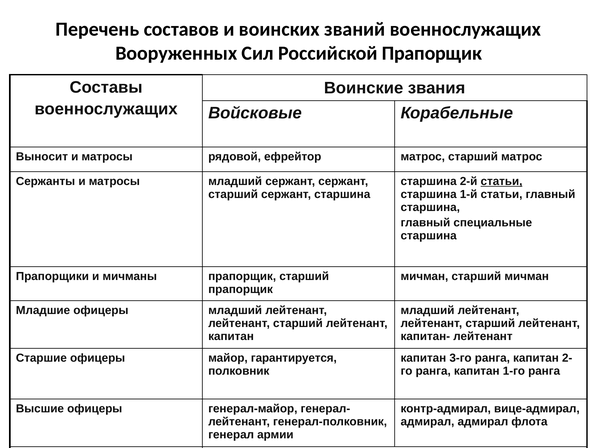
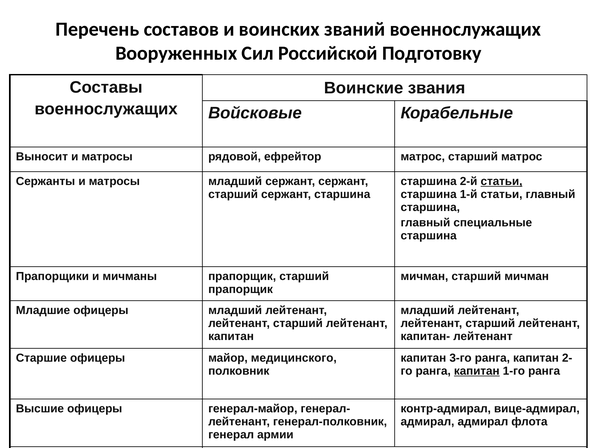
Российской Прапорщик: Прапорщик -> Подготовку (432, 53)
гарантируется: гарантируется -> медицинского (294, 358)
капитан underline: none -> present (477, 371)
